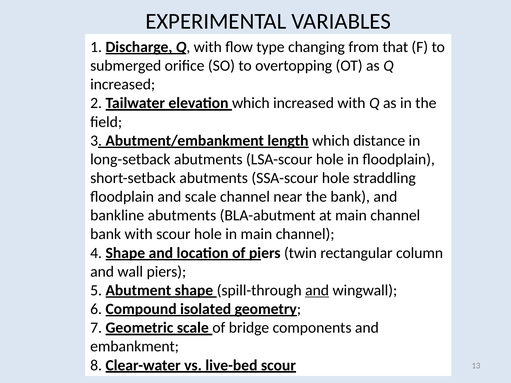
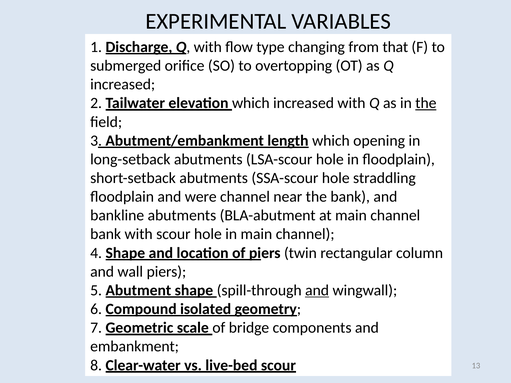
the underline: none -> present (426, 103)
distance: distance -> opening (379, 141)
and scale: scale -> were (201, 197)
